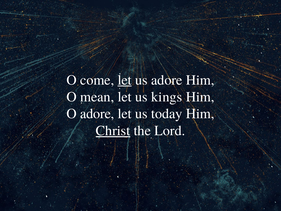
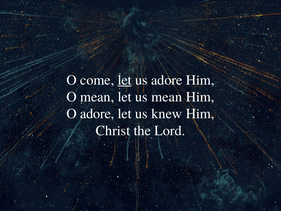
us kings: kings -> mean (167, 97)
today: today -> knew (167, 114)
Christ underline: present -> none (113, 130)
